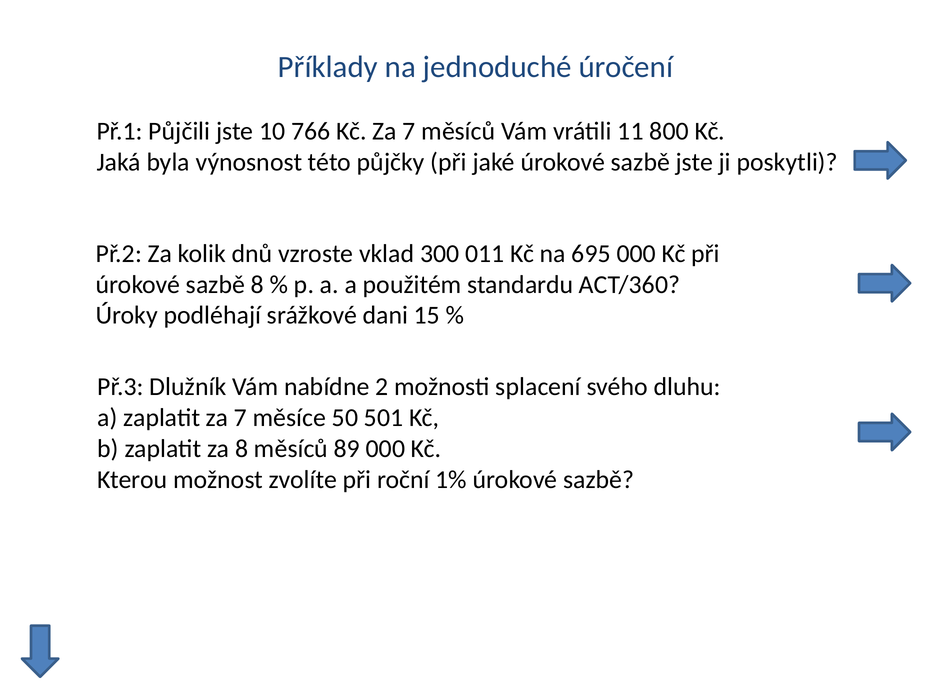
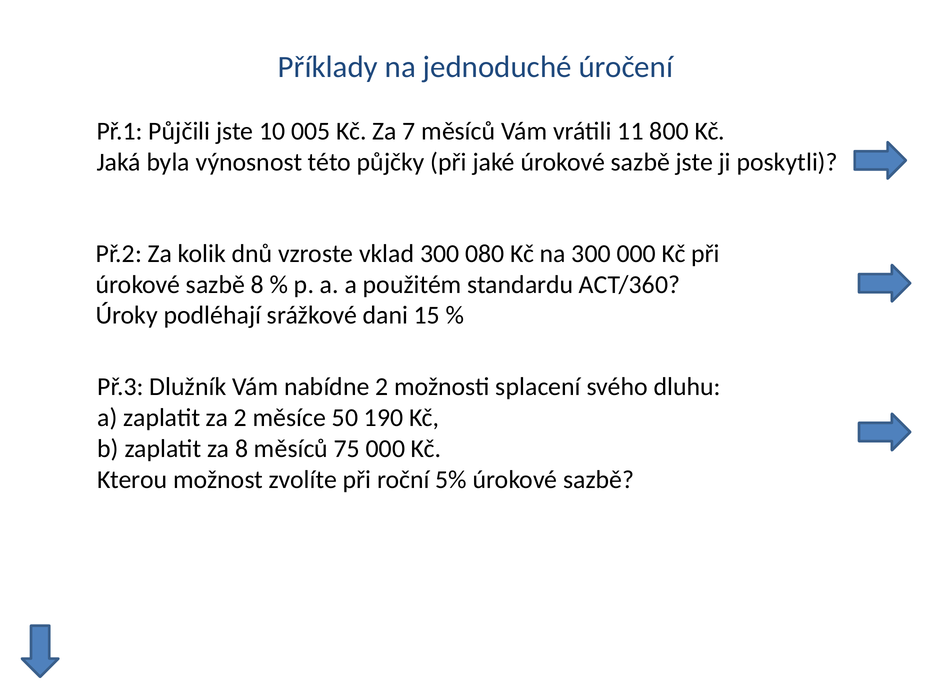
766: 766 -> 005 (311, 131)
011: 011 -> 080 (485, 254)
na 695: 695 -> 300 (591, 254)
zaplatit za 7: 7 -> 2 (240, 418)
501: 501 -> 190 (384, 418)
89: 89 -> 75 (347, 449)
1%: 1% -> 5% (451, 480)
